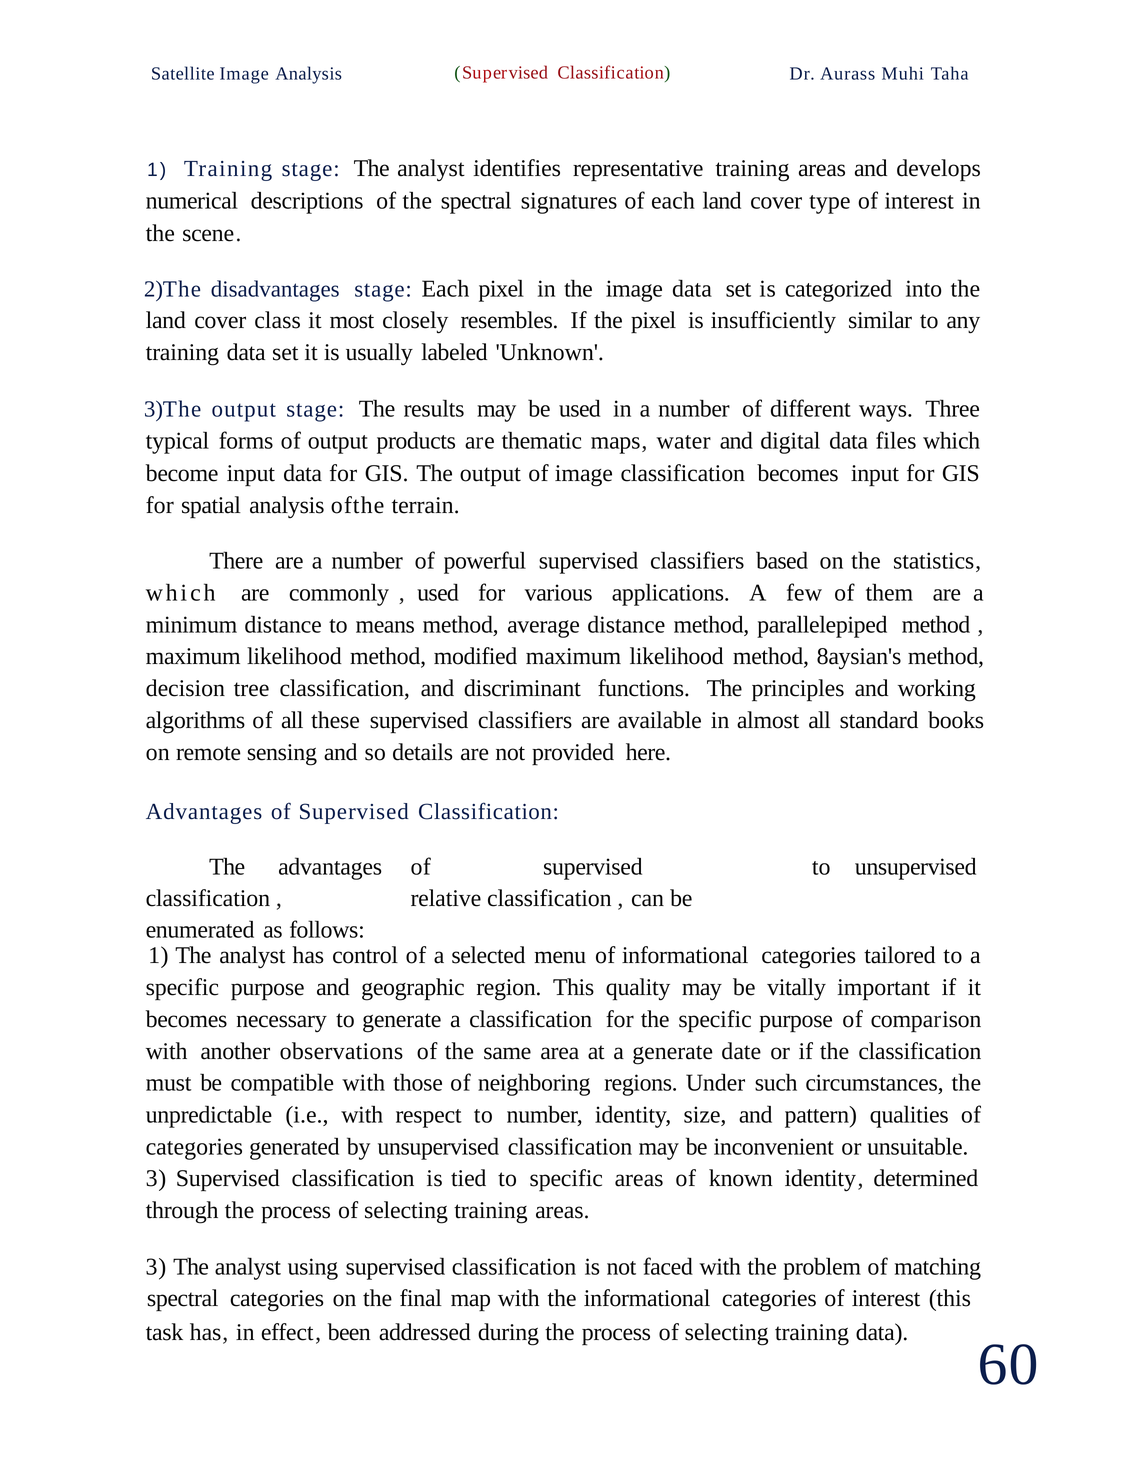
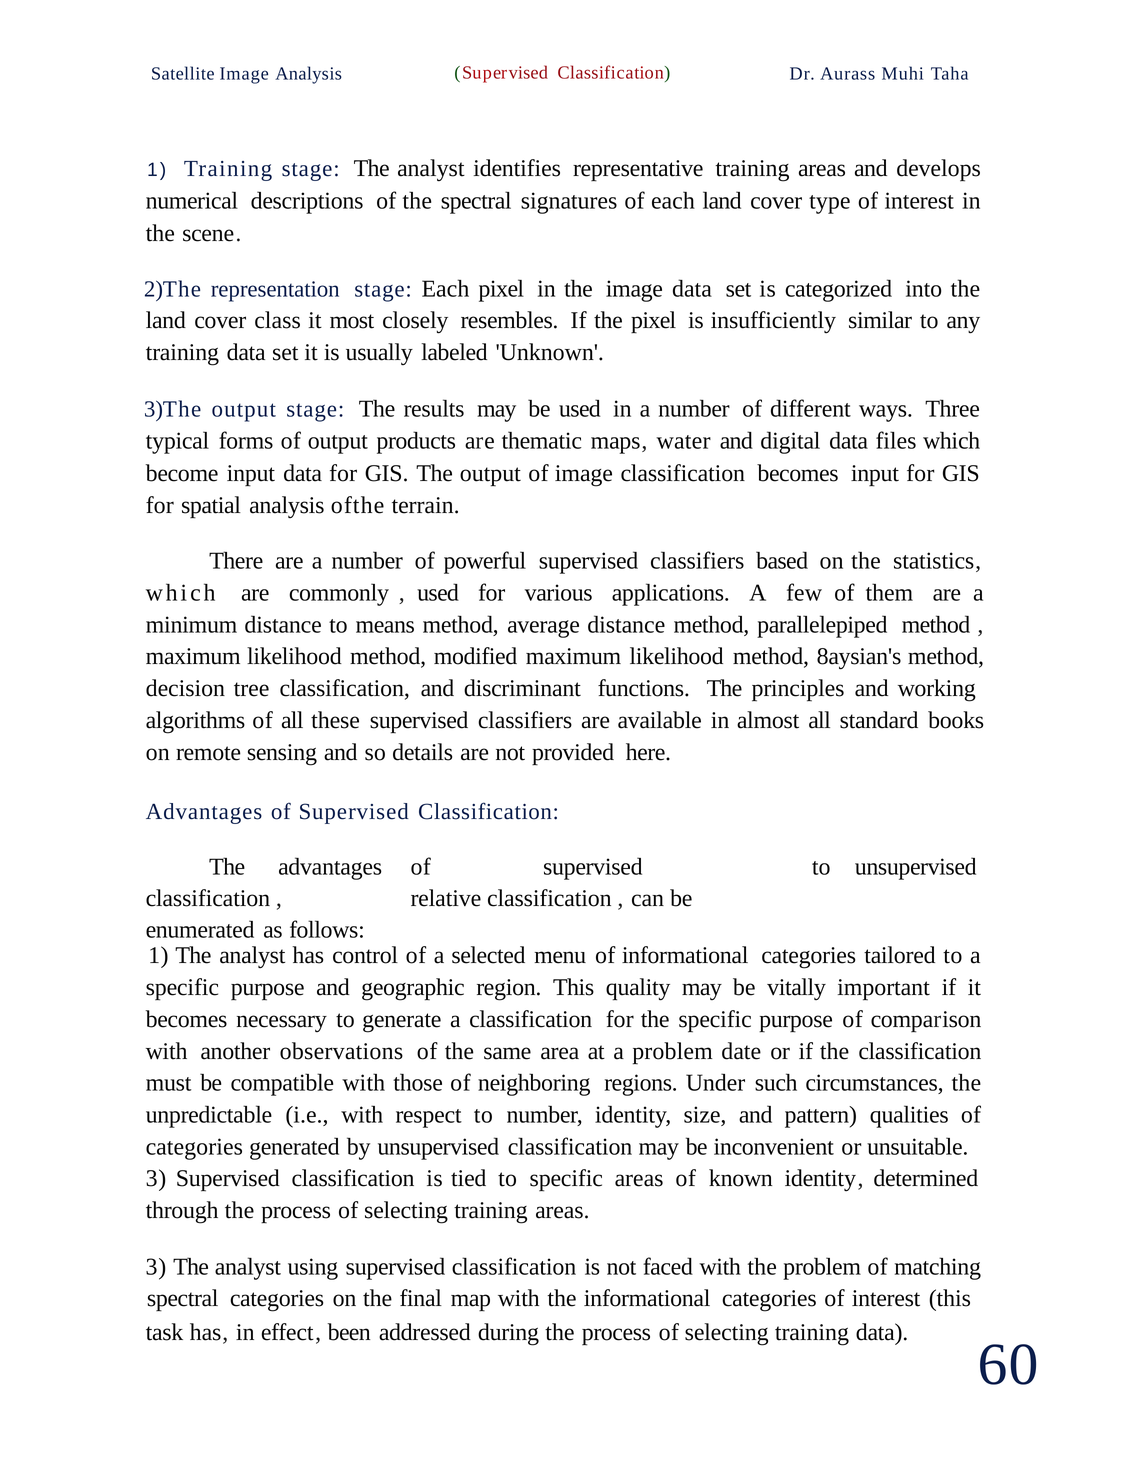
disadvantages: disadvantages -> representation (275, 289)
a generate: generate -> problem (673, 1051)
